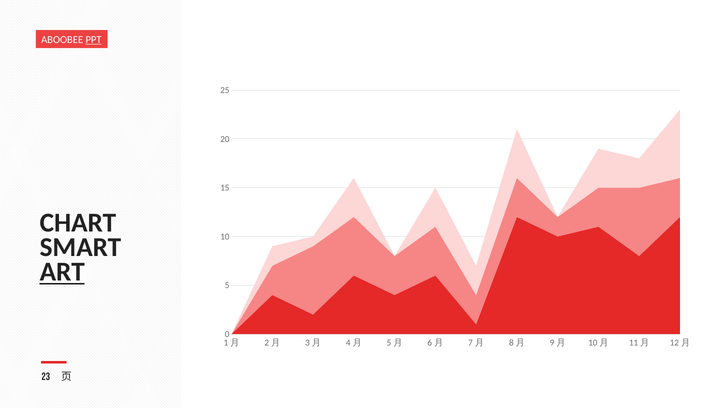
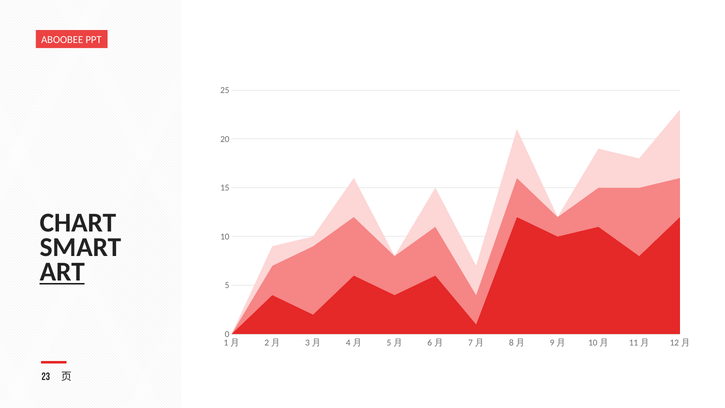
PPT underline: present -> none (94, 40)
